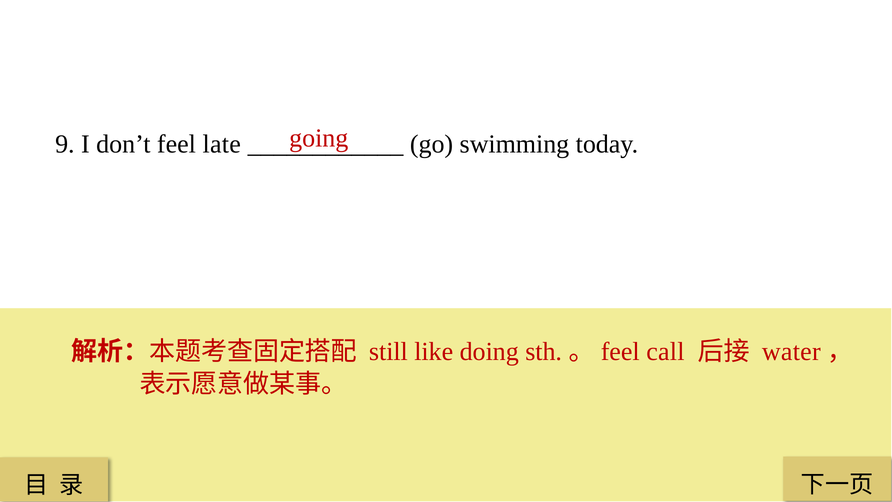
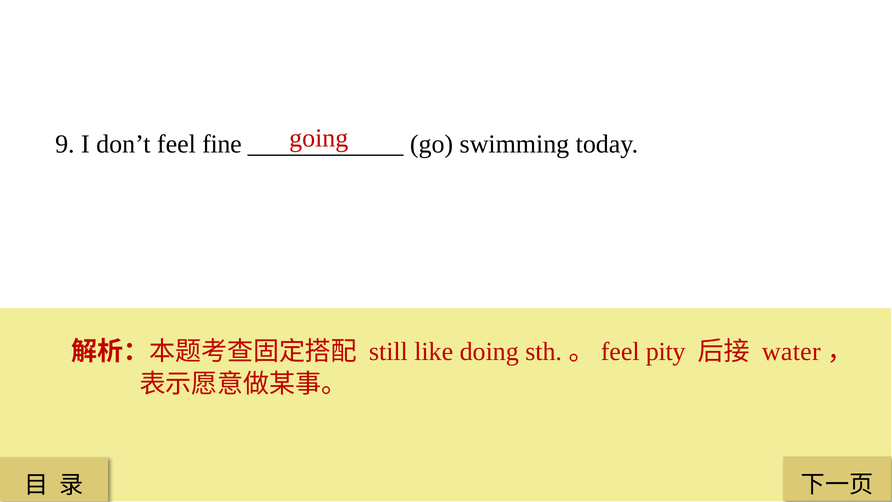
late: late -> fine (222, 144)
call: call -> pity (666, 352)
